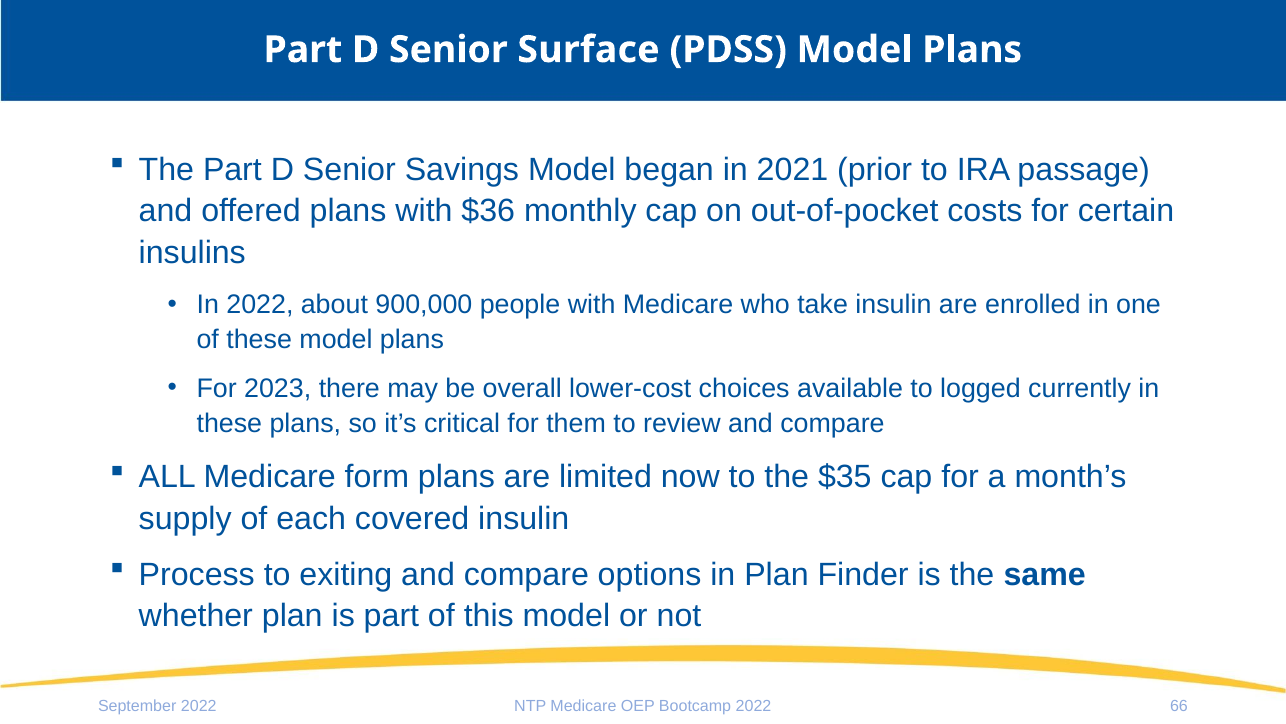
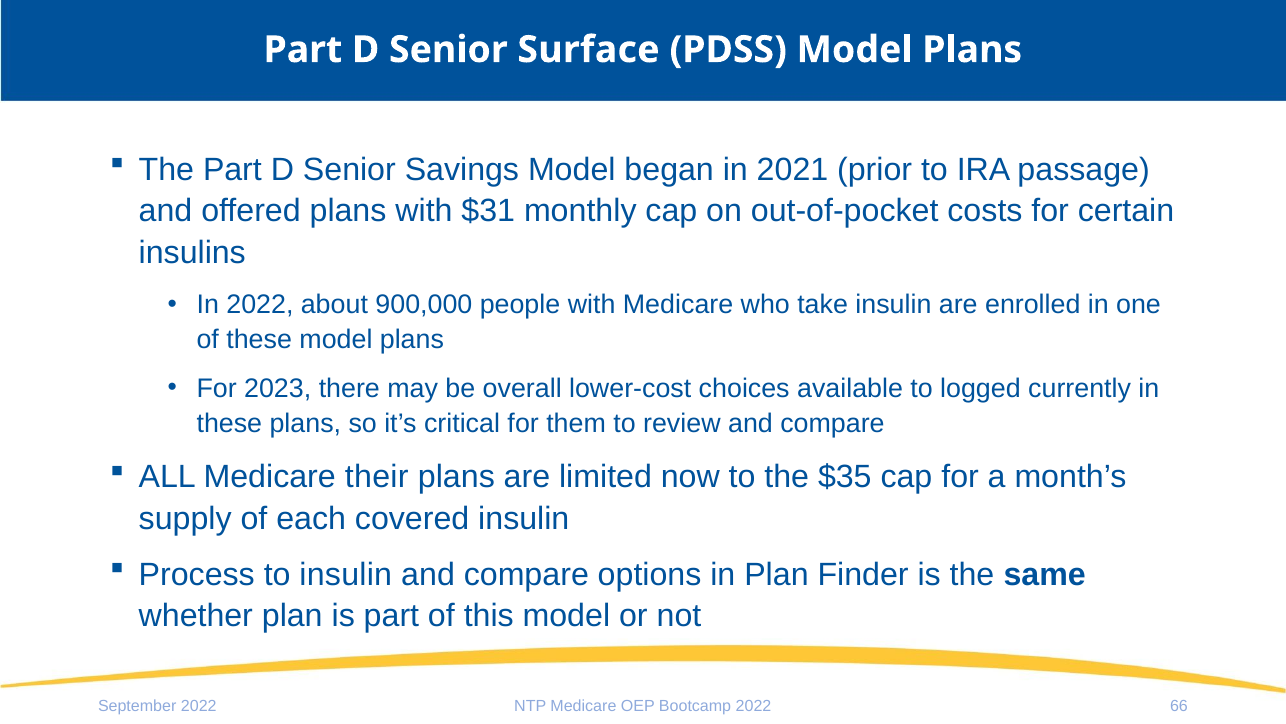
$36: $36 -> $31 (488, 211)
form: form -> their (377, 476)
to exiting: exiting -> insulin (346, 574)
